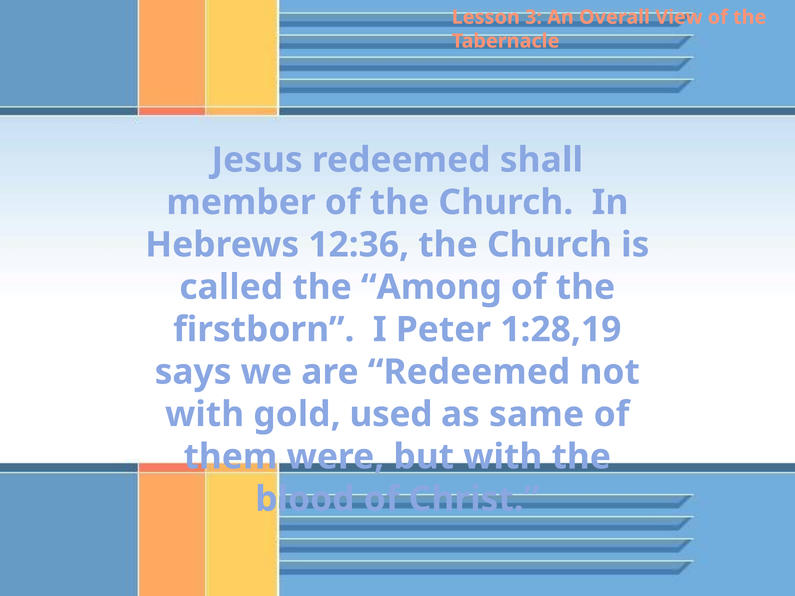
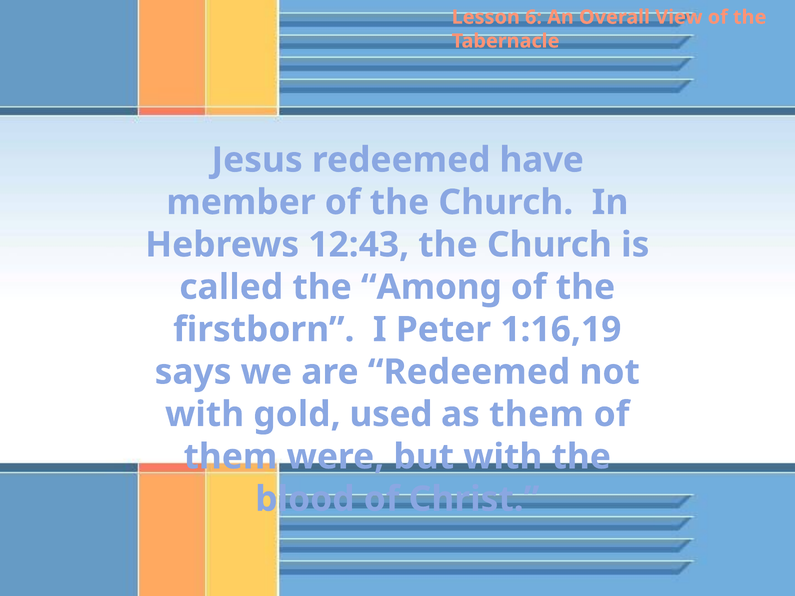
3: 3 -> 6 (534, 17)
shall: shall -> have (542, 160)
12:36: 12:36 -> 12:43 (359, 245)
1:28,19: 1:28,19 -> 1:16,19 (561, 330)
as same: same -> them (537, 415)
